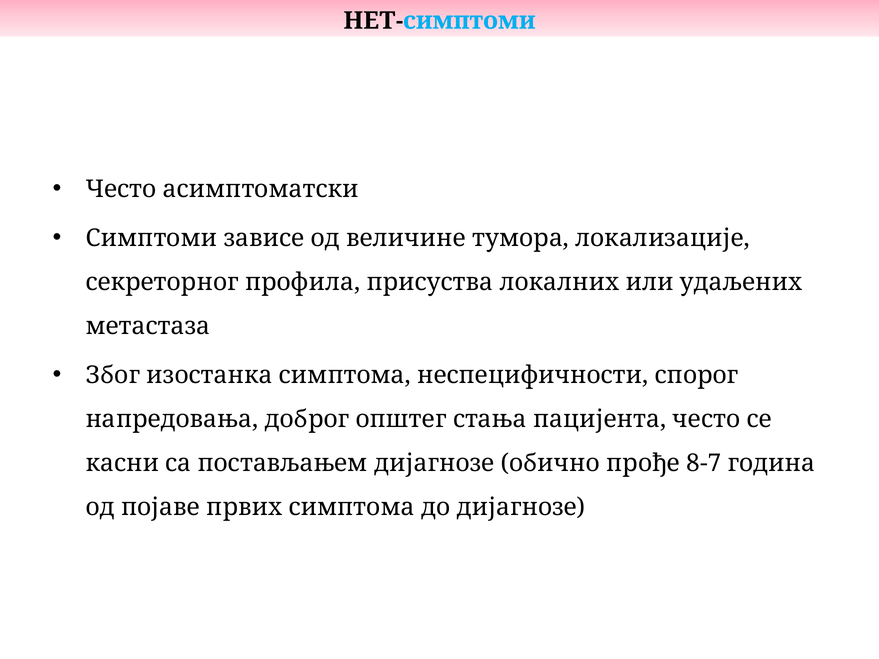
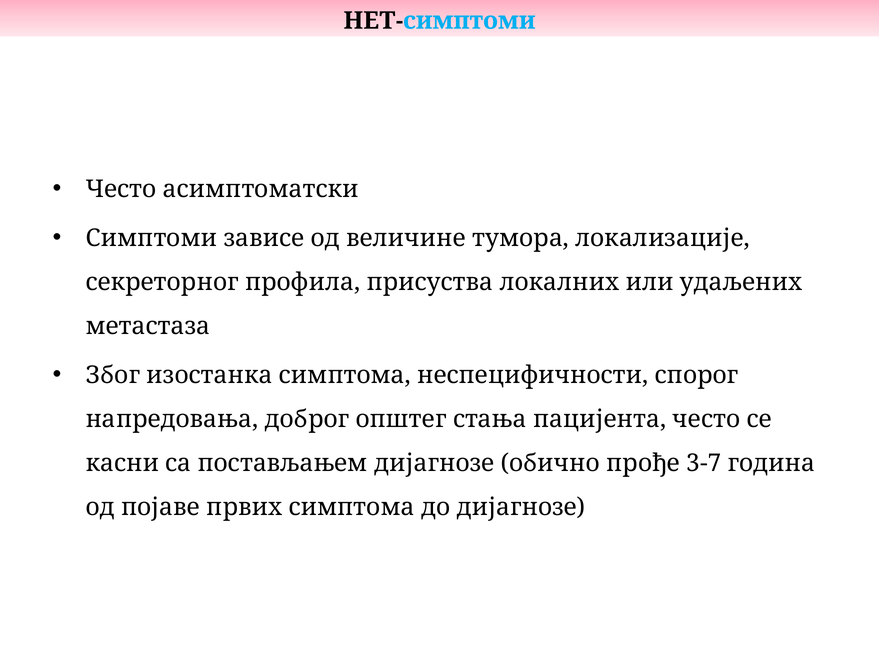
8-7: 8-7 -> 3-7 (704, 463)
